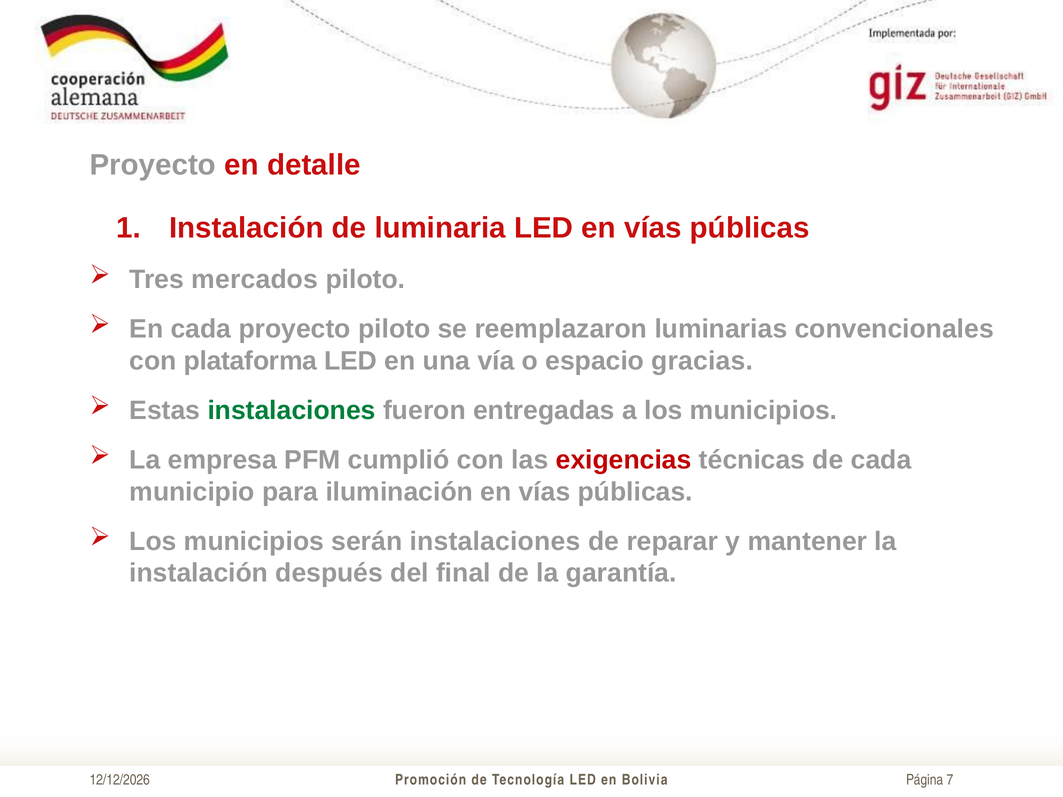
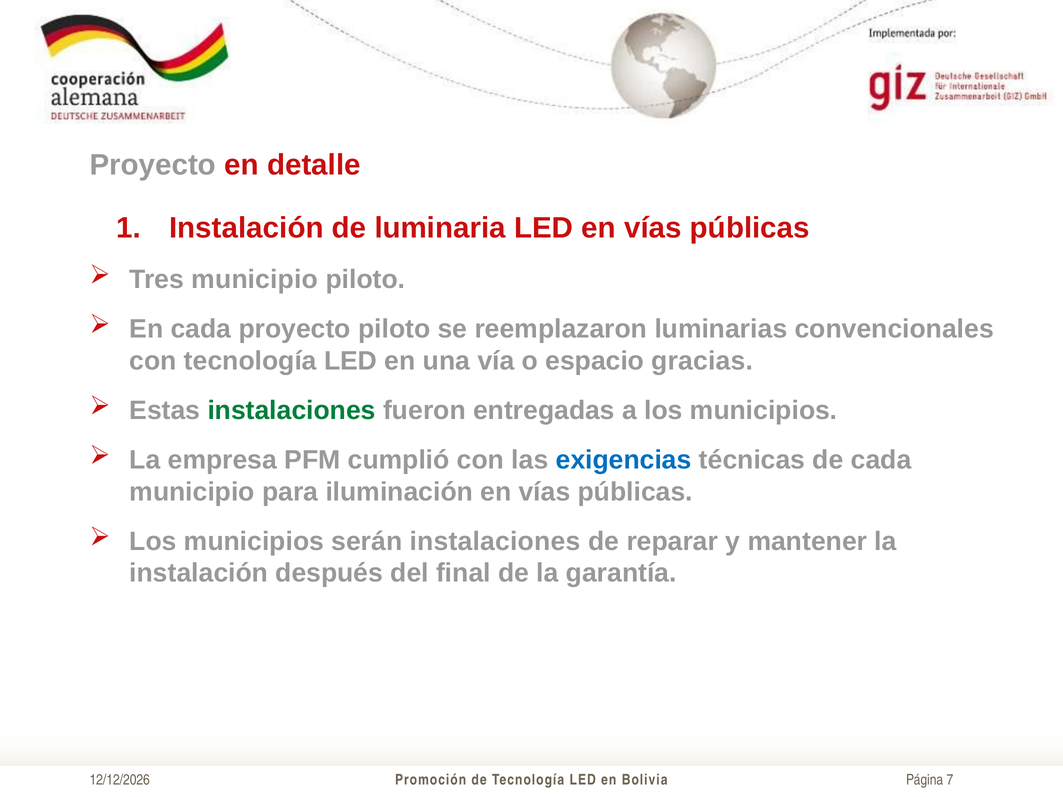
Tres mercados: mercados -> municipio (255, 279)
con plataforma: plataforma -> tecnología (250, 361)
exigencias colour: red -> blue (624, 460)
